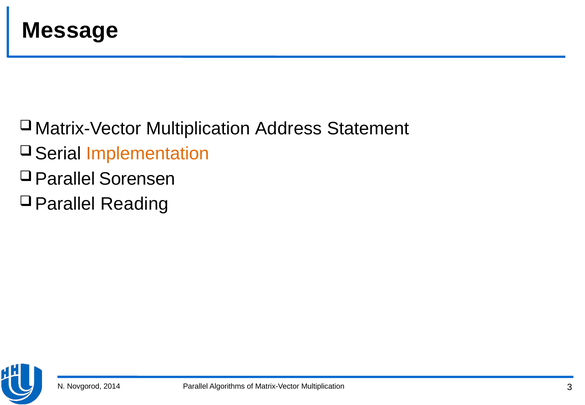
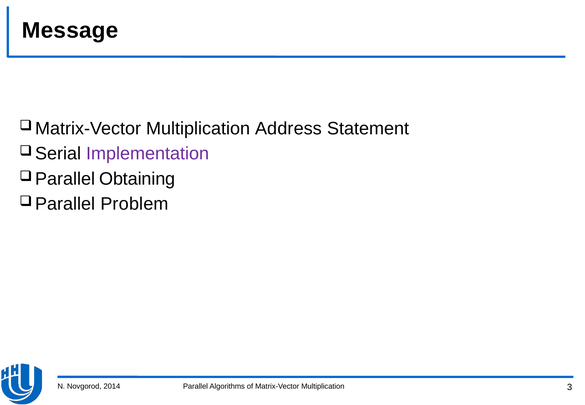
Implementation colour: orange -> purple (148, 154)
Sorensen: Sorensen -> Obtaining (137, 179)
Reading: Reading -> Problem (135, 204)
